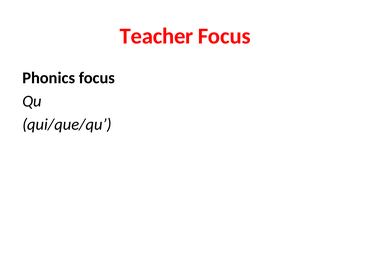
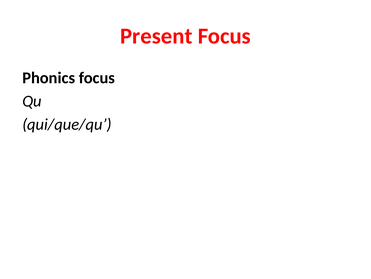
Teacher: Teacher -> Present (156, 36)
